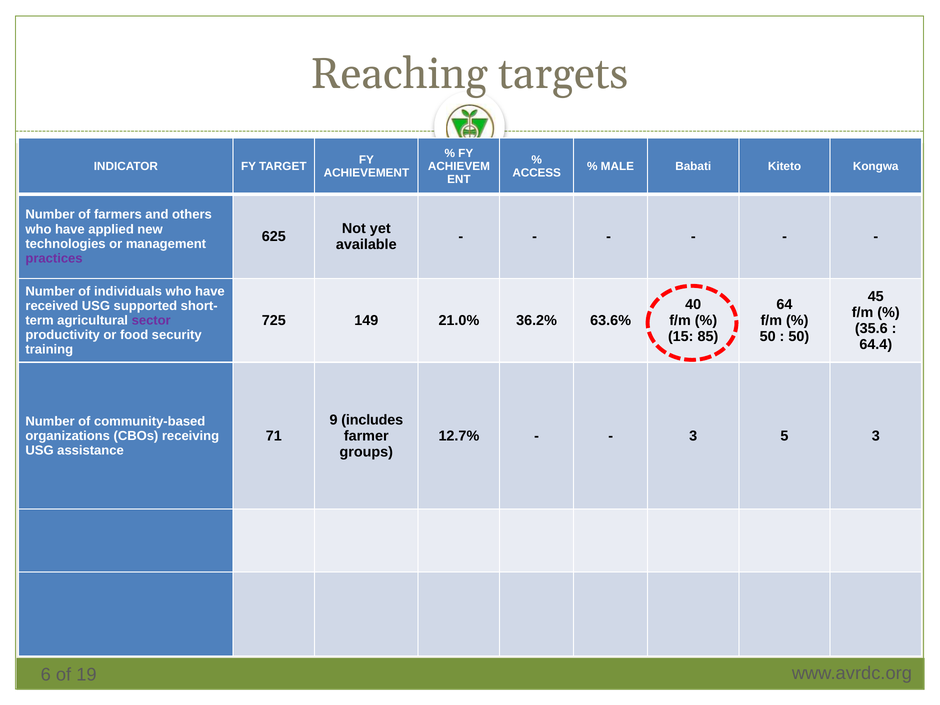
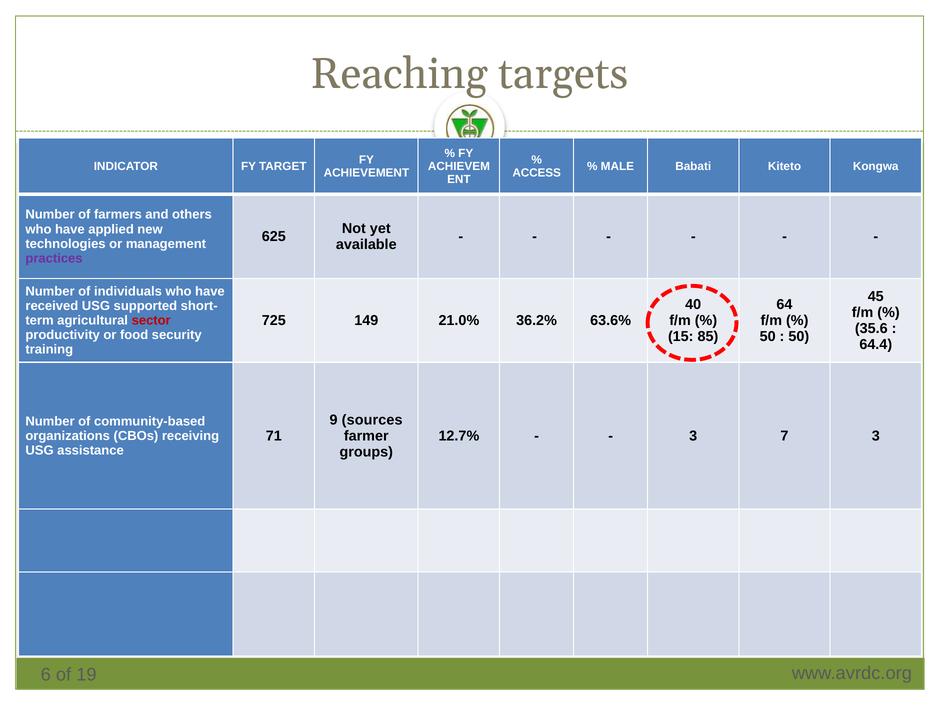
sector colour: purple -> red (151, 320)
includes: includes -> sources (372, 420)
5: 5 -> 7 (784, 436)
